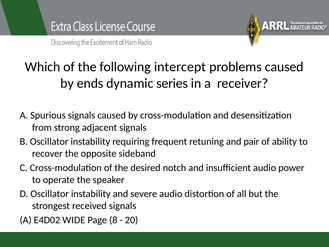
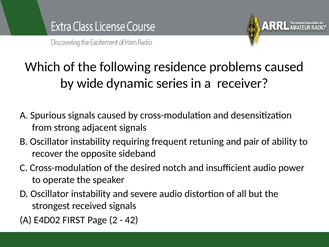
intercept: intercept -> residence (180, 67)
ends: ends -> wide (90, 83)
WIDE: WIDE -> FIRST (74, 220)
8: 8 -> 2 (113, 220)
20: 20 -> 42 (132, 220)
